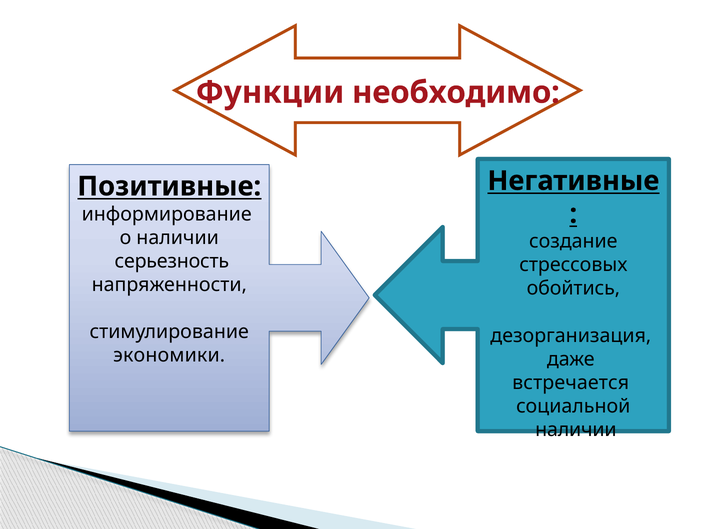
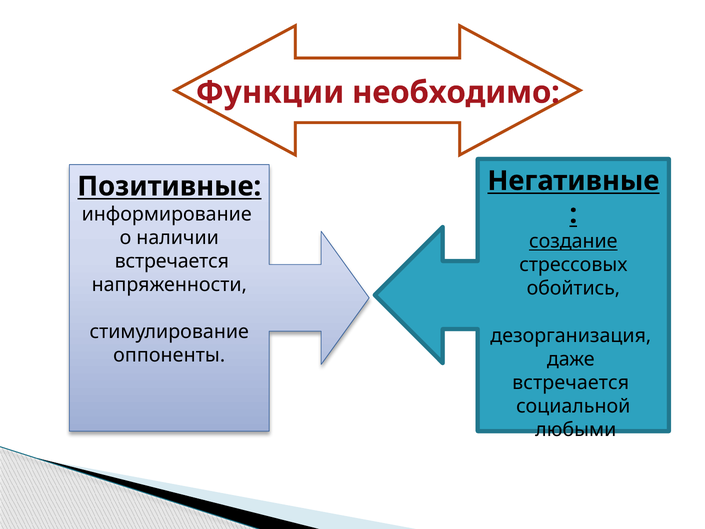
создание underline: none -> present (573, 241)
серьезность: серьезность -> встречается (172, 261)
экономики: экономики -> оппоненты (169, 355)
наличии: наличии -> любыми (576, 429)
